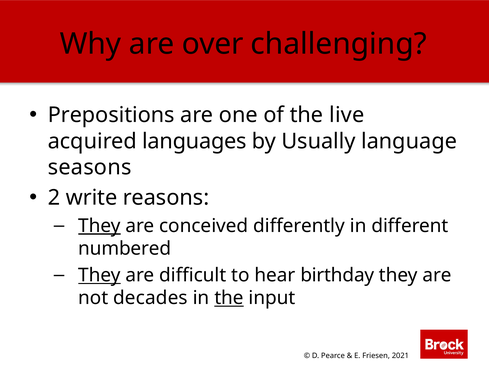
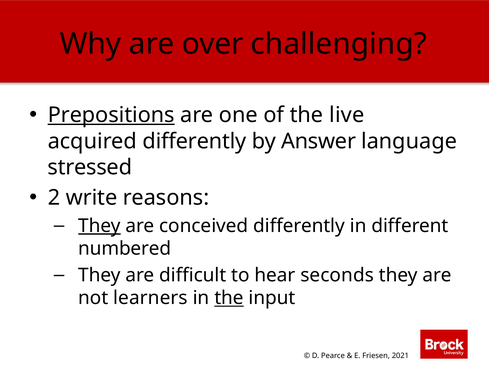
Prepositions underline: none -> present (111, 115)
acquired languages: languages -> differently (194, 141)
Usually: Usually -> Answer (319, 141)
seasons: seasons -> stressed (90, 167)
They underline: present -> none (99, 275)
birthday: birthday -> seconds (337, 275)
decades: decades -> learners (150, 298)
